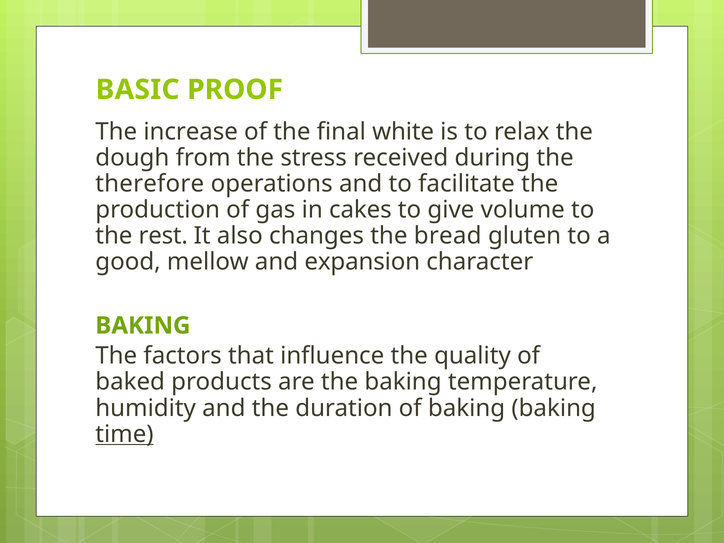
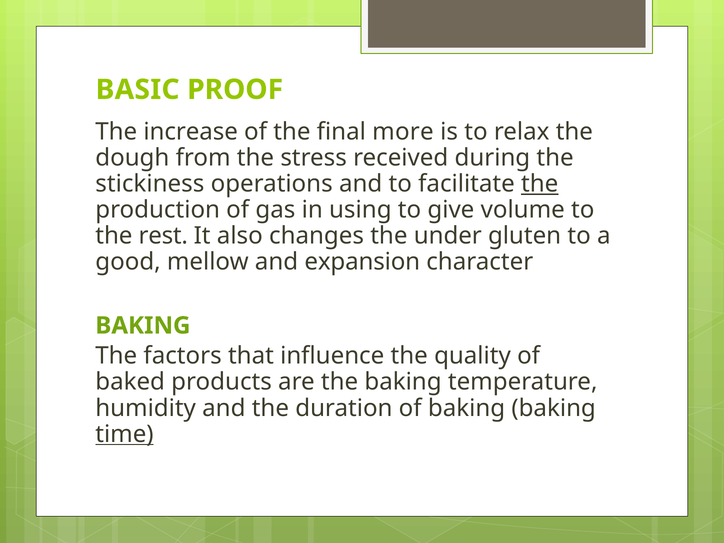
white: white -> more (403, 132)
therefore: therefore -> stickiness (150, 184)
the underline: none -> present (540, 184)
cakes: cakes -> using (360, 210)
bread: bread -> under (448, 236)
